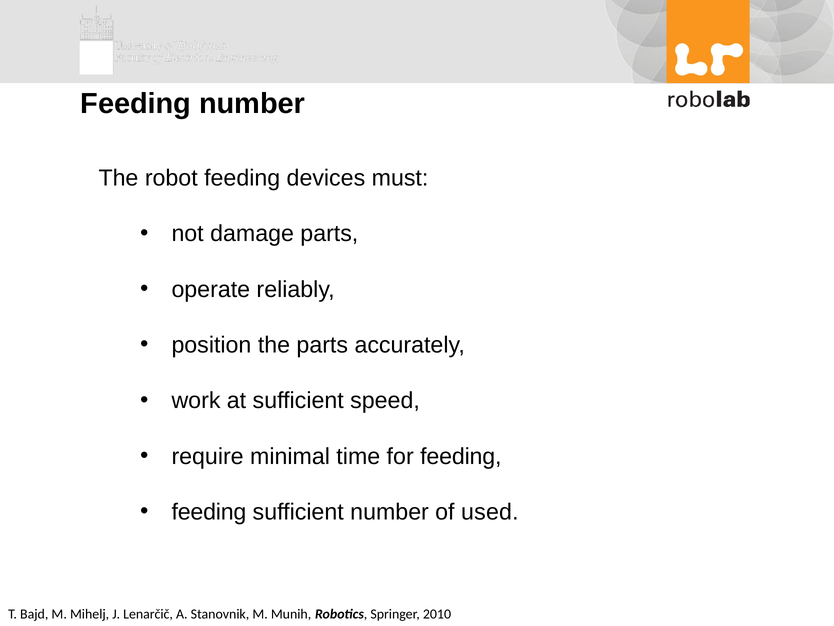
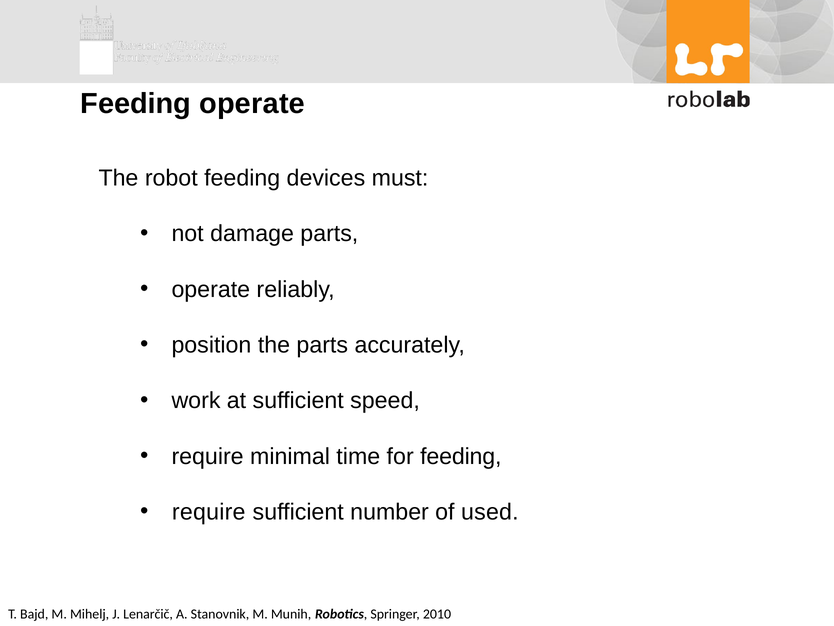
Feeding number: number -> operate (252, 104)
feeding: feeding -> require (209, 512)
